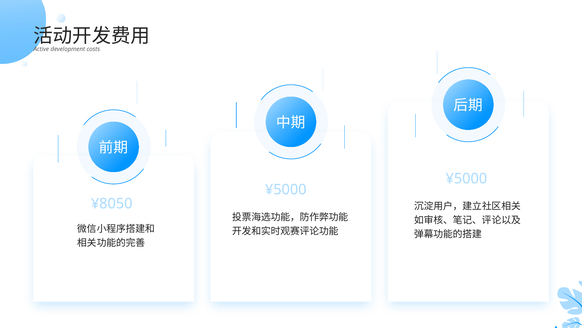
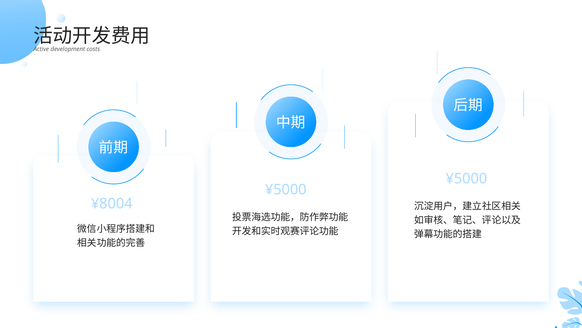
¥8050: ¥8050 -> ¥8004 (112, 203)
